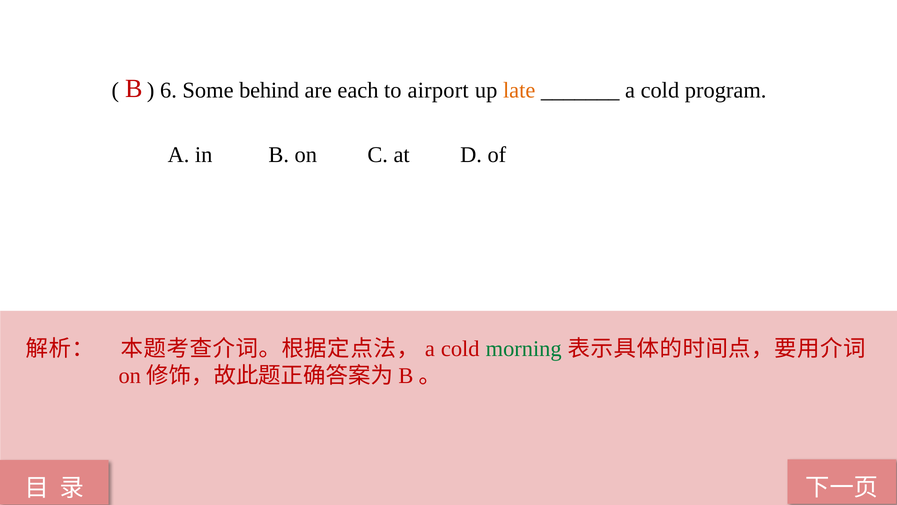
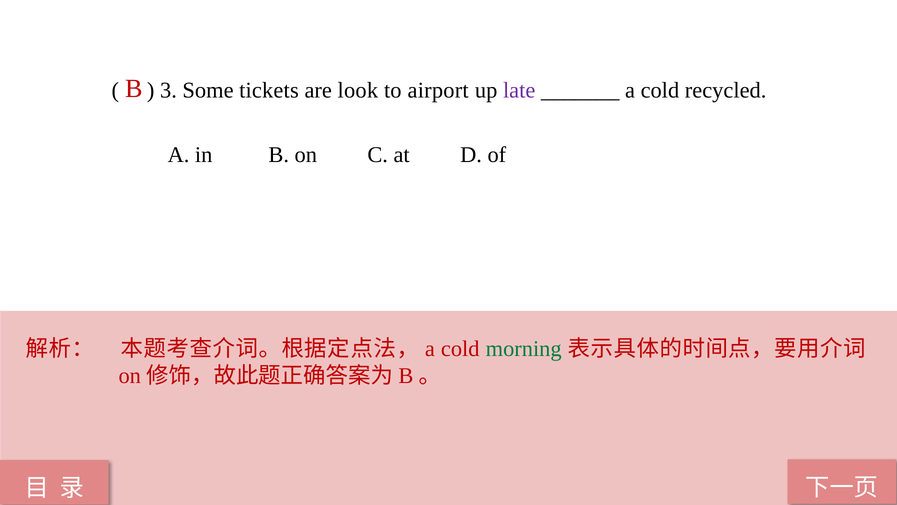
6: 6 -> 3 (168, 90)
behind: behind -> tickets (269, 90)
each: each -> look (358, 90)
late colour: orange -> purple (519, 90)
program: program -> recycled (726, 90)
